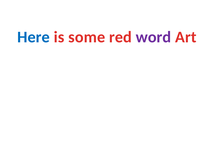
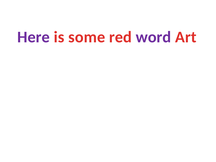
Here colour: blue -> purple (34, 37)
